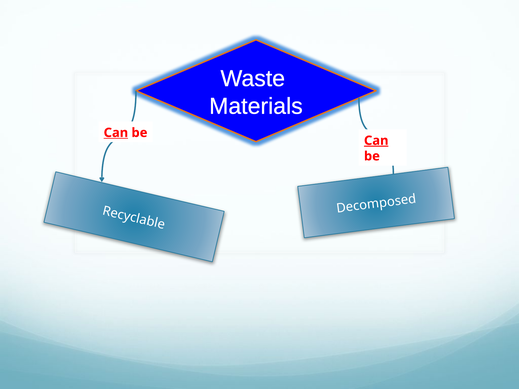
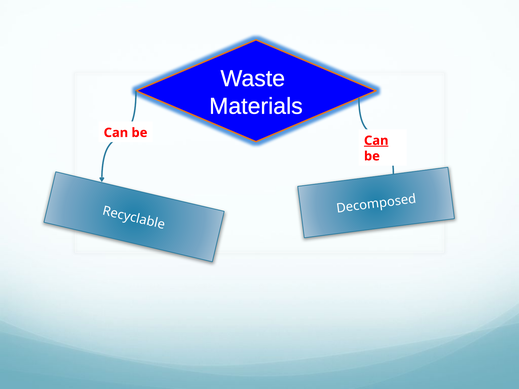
Can underline: present -> none (116, 133)
